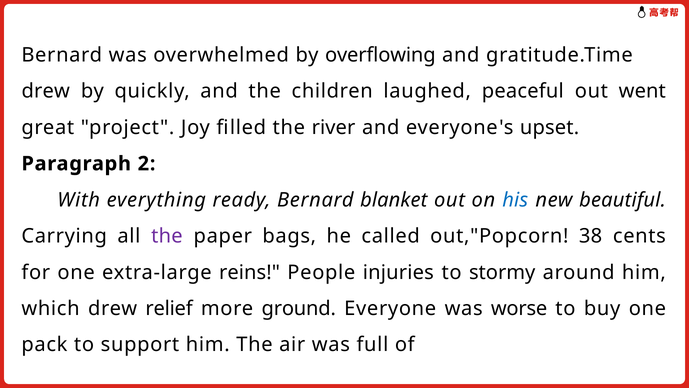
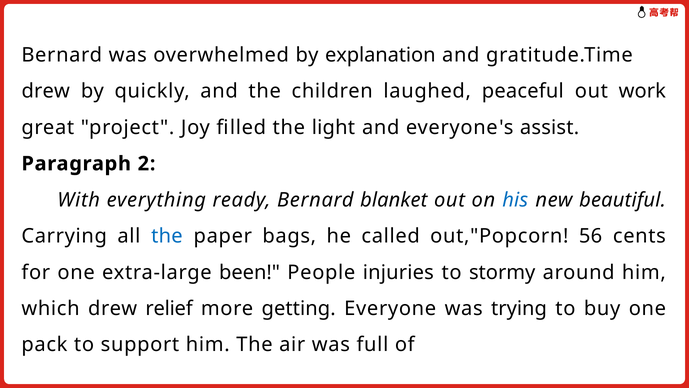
overflowing: overflowing -> explanation (380, 55)
went: went -> work (642, 91)
river: river -> light (333, 127)
upset: upset -> assist (550, 127)
the colour: purple -> blue (167, 236)
38: 38 -> 56 (591, 236)
reins: reins -> been (250, 272)
ground: ground -> getting (299, 308)
worse: worse -> trying (519, 308)
